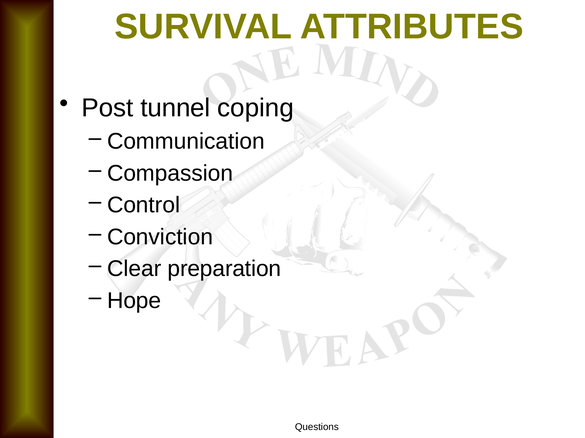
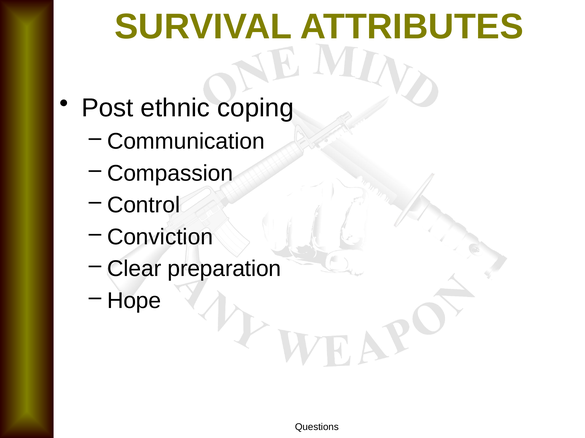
tunnel: tunnel -> ethnic (175, 108)
